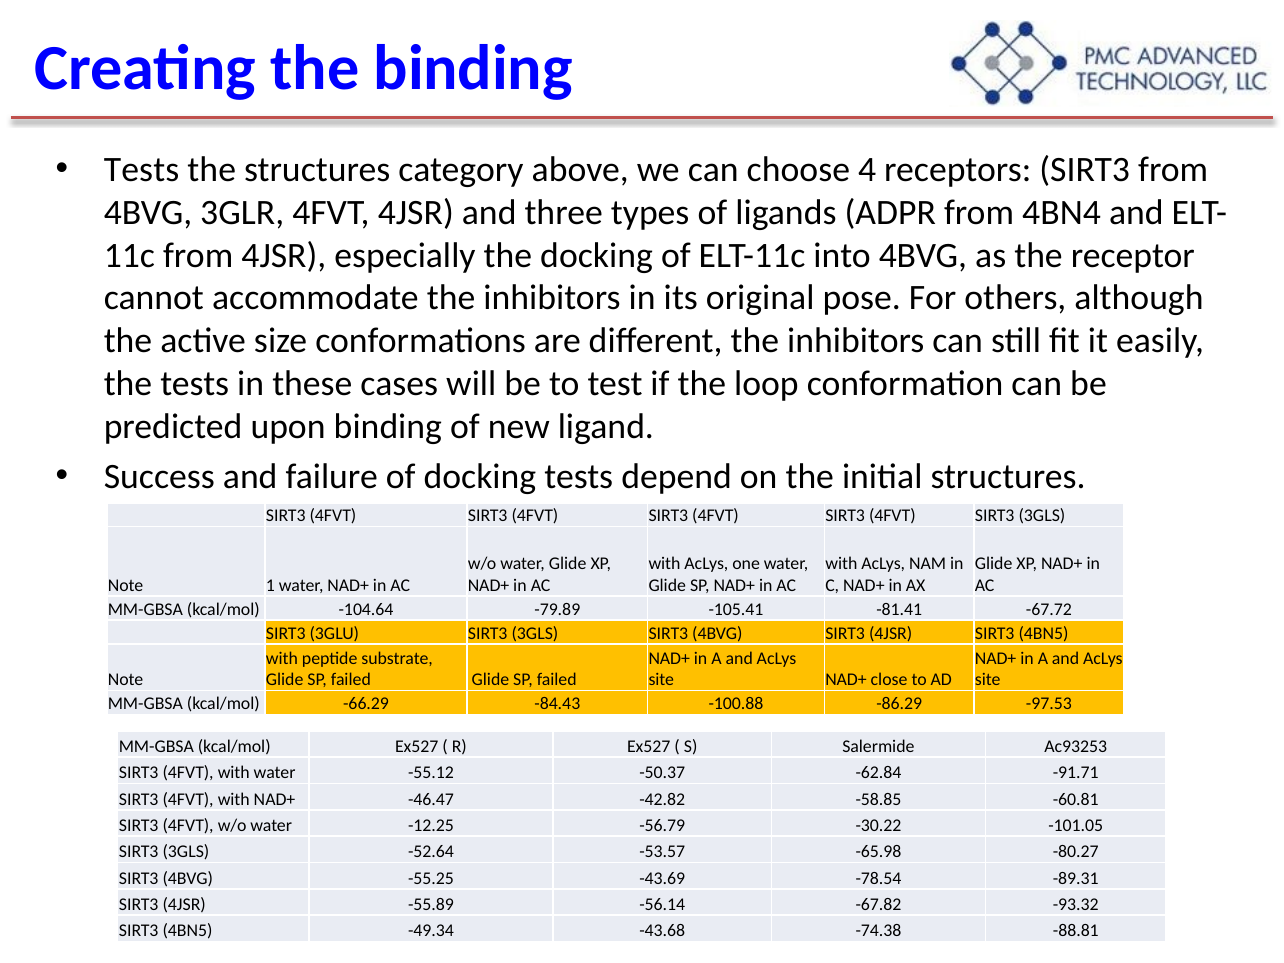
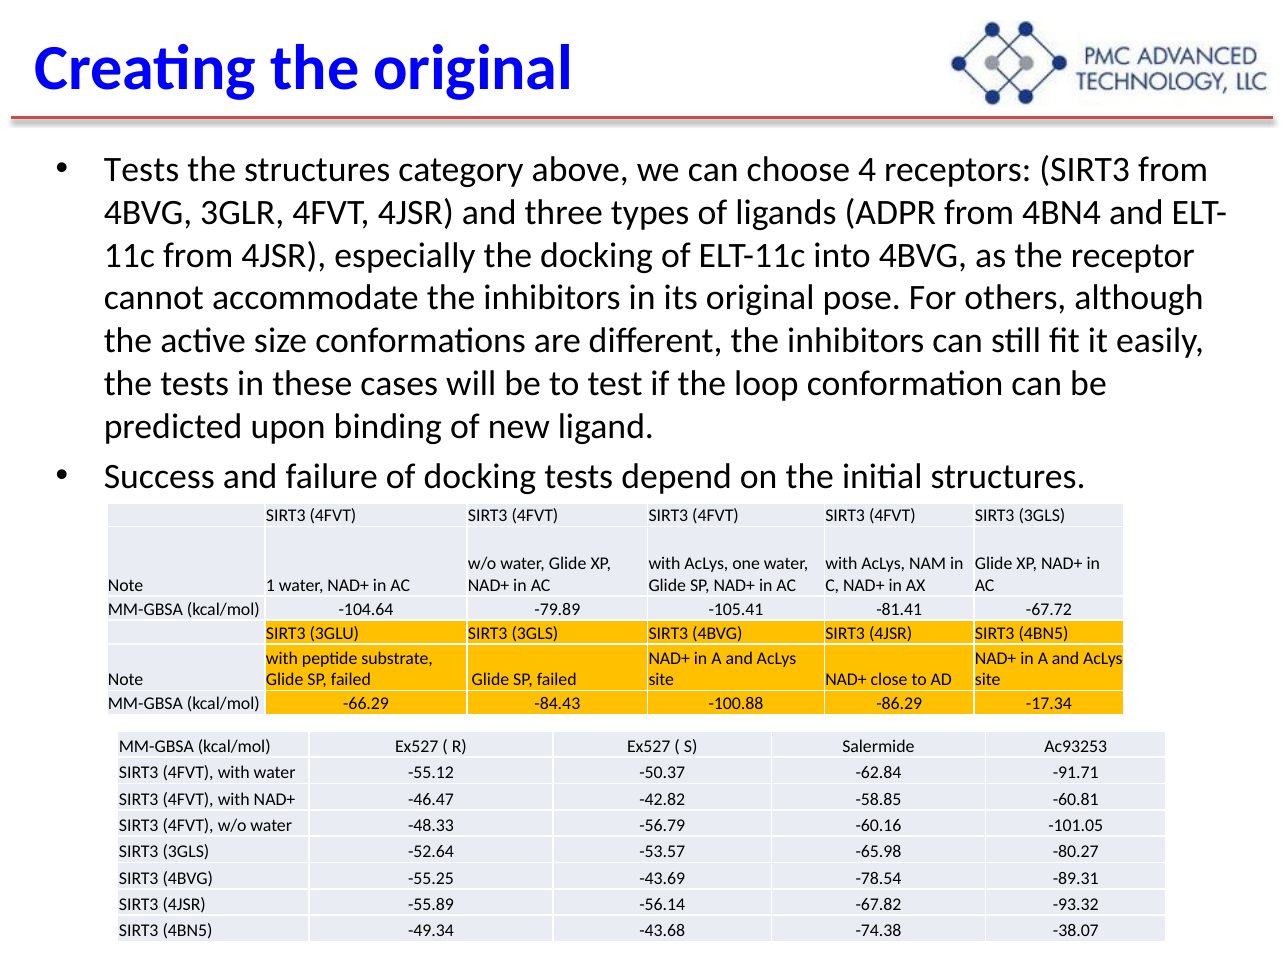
the binding: binding -> original (473, 68)
-97.53: -97.53 -> -17.34 (1049, 704)
-12.25: -12.25 -> -48.33 (431, 826)
-30.22: -30.22 -> -60.16 (878, 826)
-88.81: -88.81 -> -38.07 (1076, 931)
